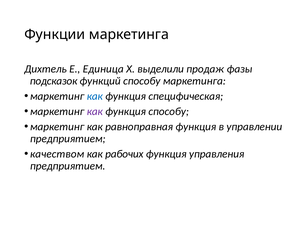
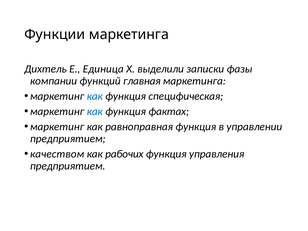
продаж: продаж -> записки (205, 69)
подсказок: подсказок -> компании (54, 81)
функций способу: способу -> главная (142, 81)
как colour: purple -> blue (95, 111)
функция способу: способу -> фактах (169, 111)
